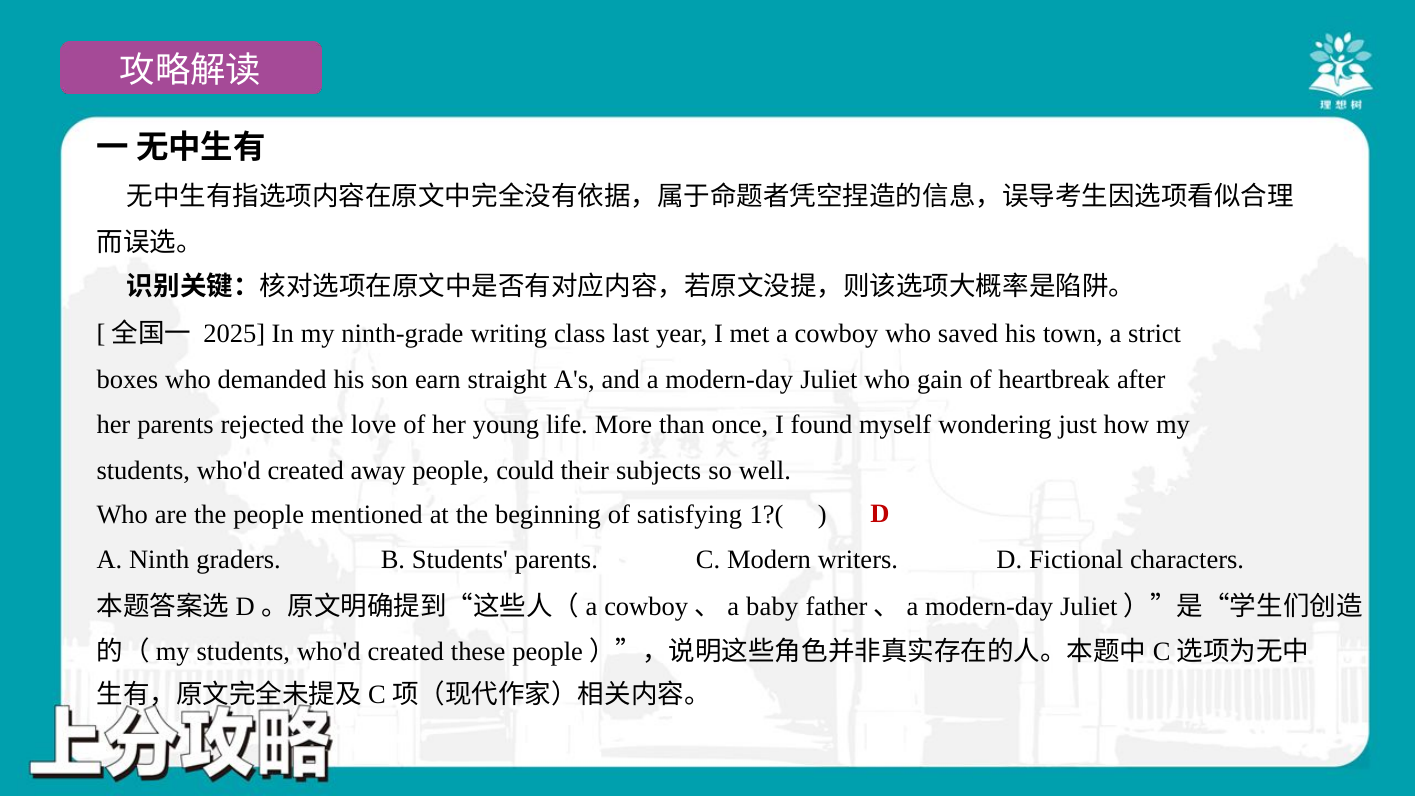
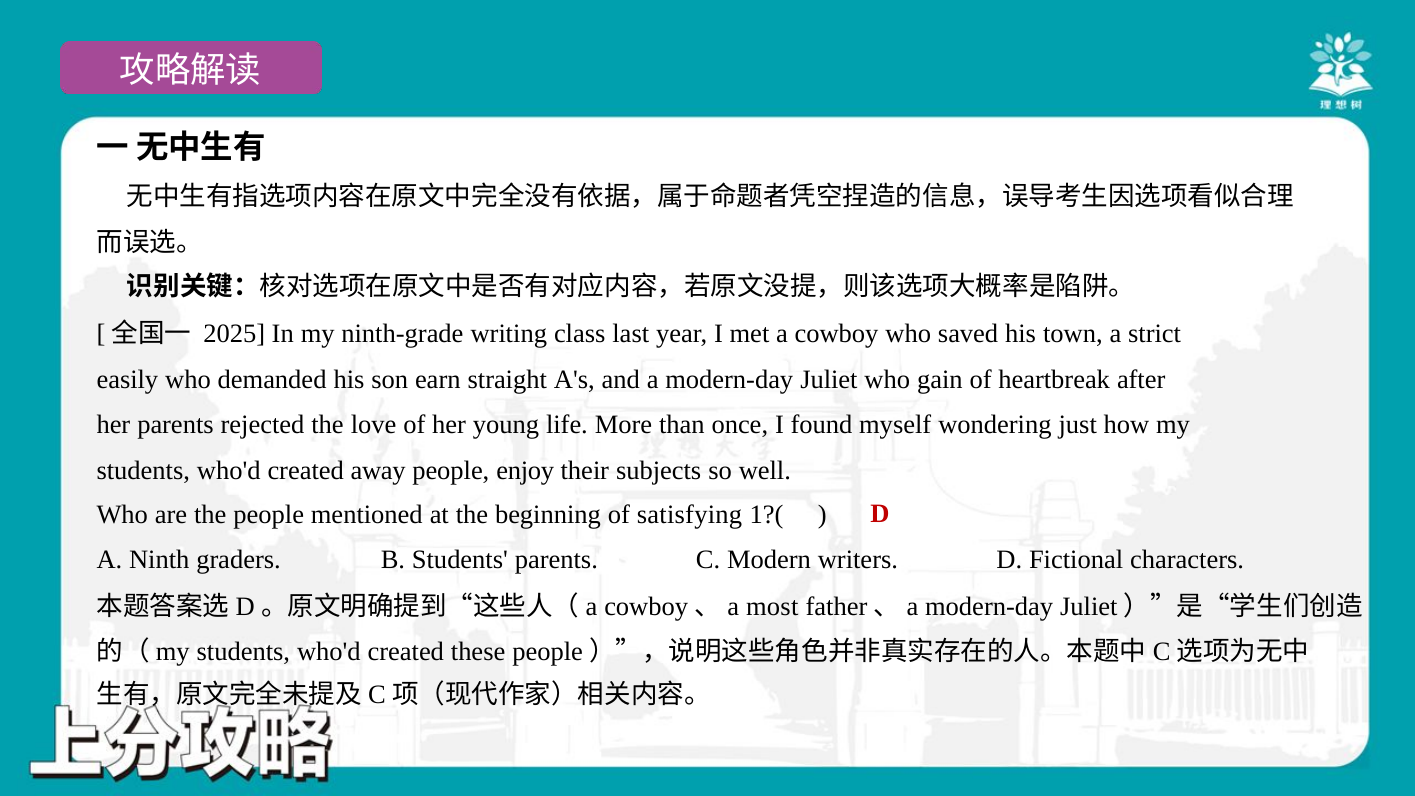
boxes: boxes -> easily (127, 379)
could: could -> enjoy (525, 471)
baby: baby -> most (772, 606)
